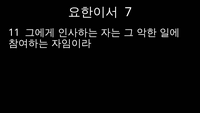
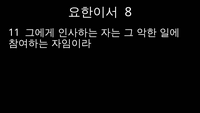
7: 7 -> 8 (128, 12)
